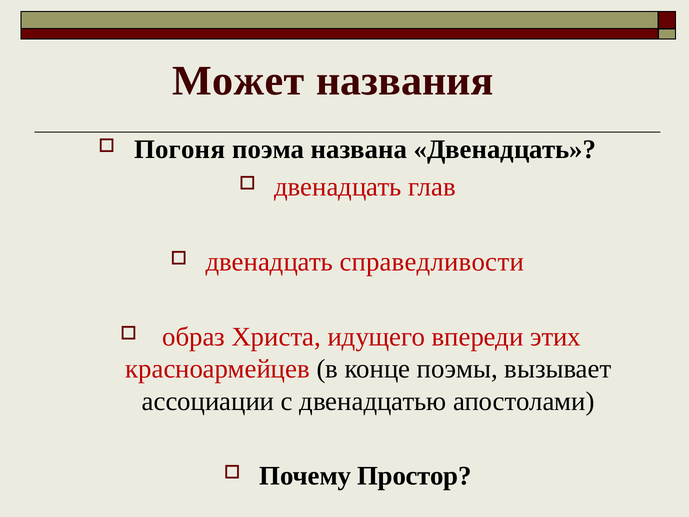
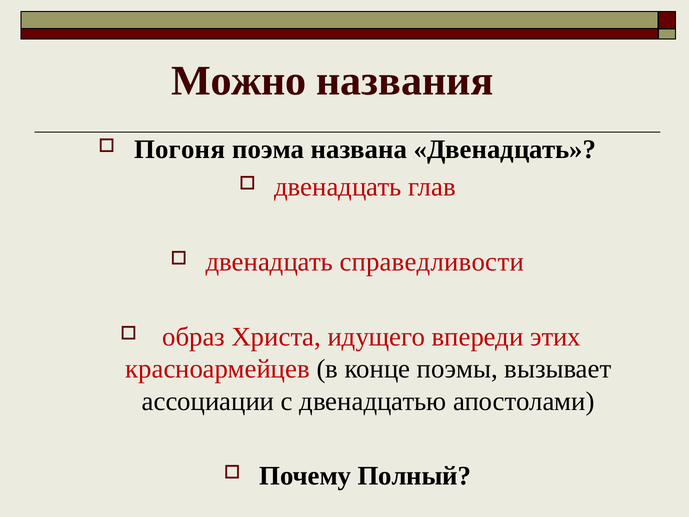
Может: Может -> Можно (239, 81)
Простор: Простор -> Полный (414, 476)
